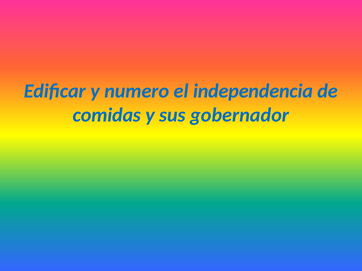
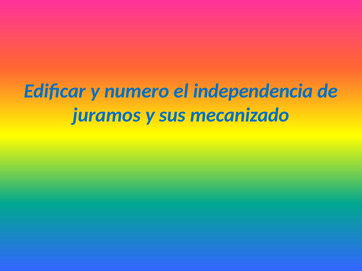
comidas: comidas -> juramos (107, 115)
gobernador: gobernador -> mecanizado (240, 115)
